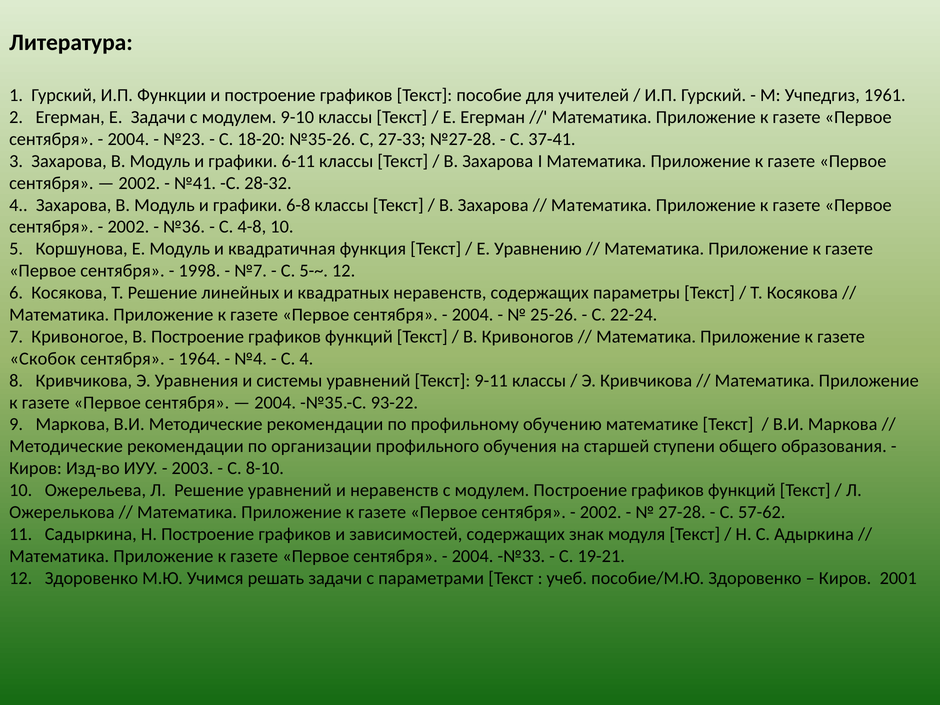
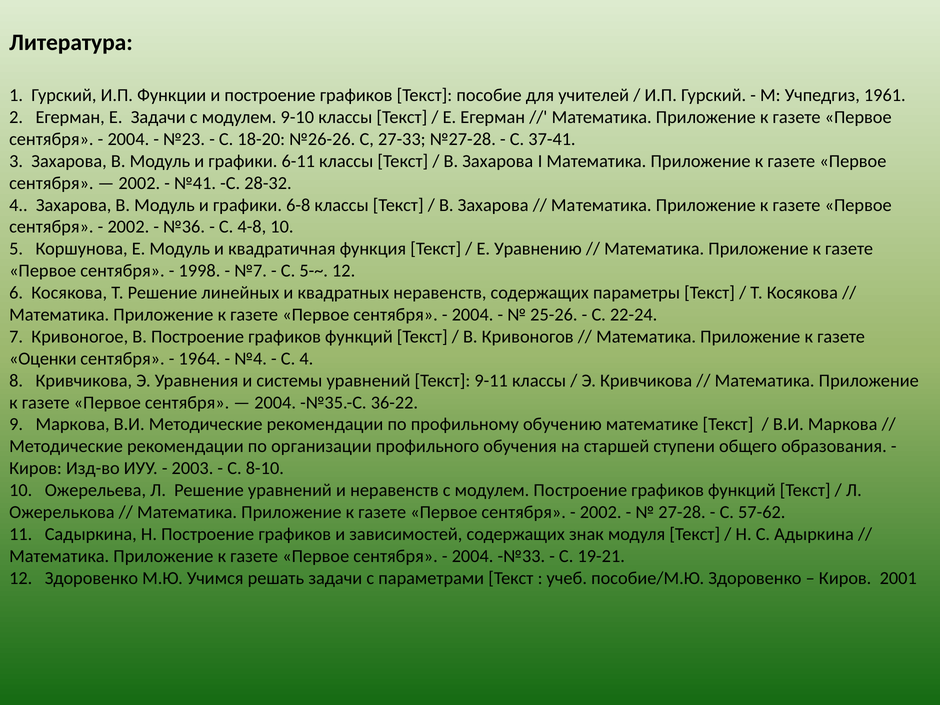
№35-26: №35-26 -> №26-26 (322, 139)
Скобок: Скобок -> Оценки (43, 359)
93-22: 93-22 -> 36-22 (394, 402)
